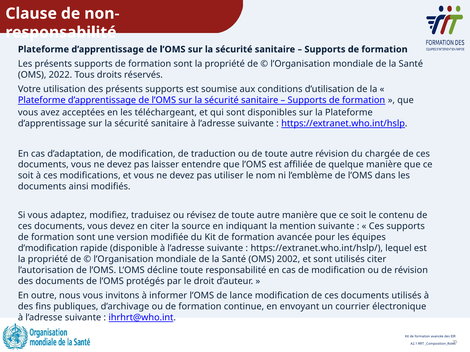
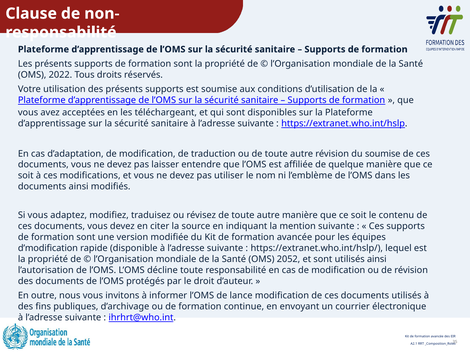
du chargée: chargée -> soumise (383, 154)
2002: 2002 -> 2052 (288, 259)
utilisés citer: citer -> ainsi (377, 259)
